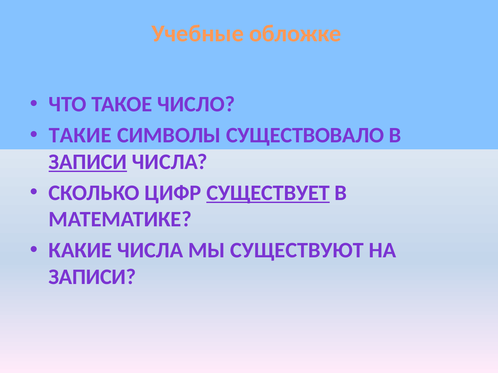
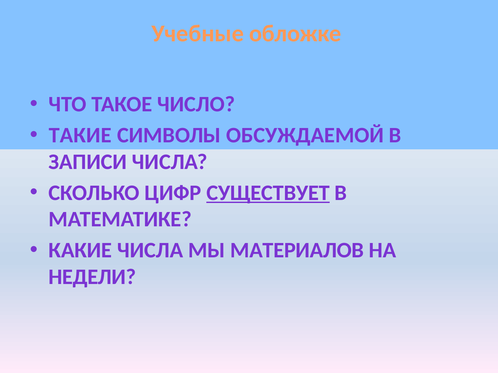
СУЩЕСТВОВАЛО: СУЩЕСТВОВАЛО -> ОБСУЖДАЕМОЙ (305, 135)
ЗАПИСИ underline: present -> none (88, 162)
СУЩЕСТВУЮТ: СУЩЕСТВУЮТ -> МАТЕРИАЛОВ (297, 251)
ЗАПИСИ: ЗАПИСИ -> НЕДЕЛИ (92, 277)
